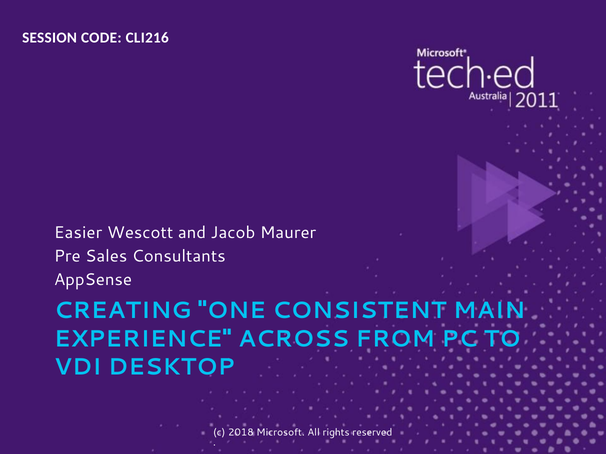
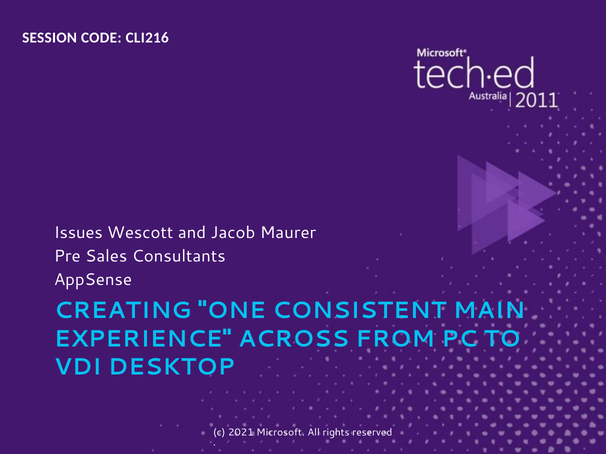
Easier: Easier -> Issues (78, 233)
2018: 2018 -> 2021 (241, 433)
